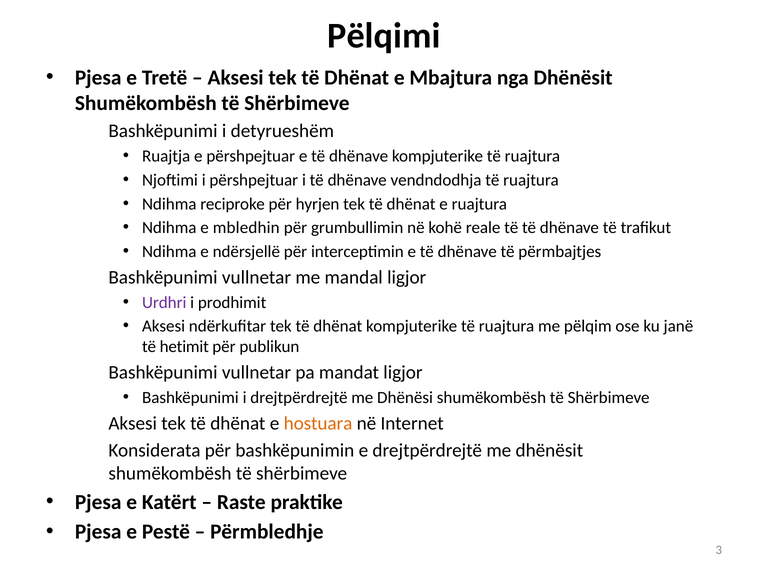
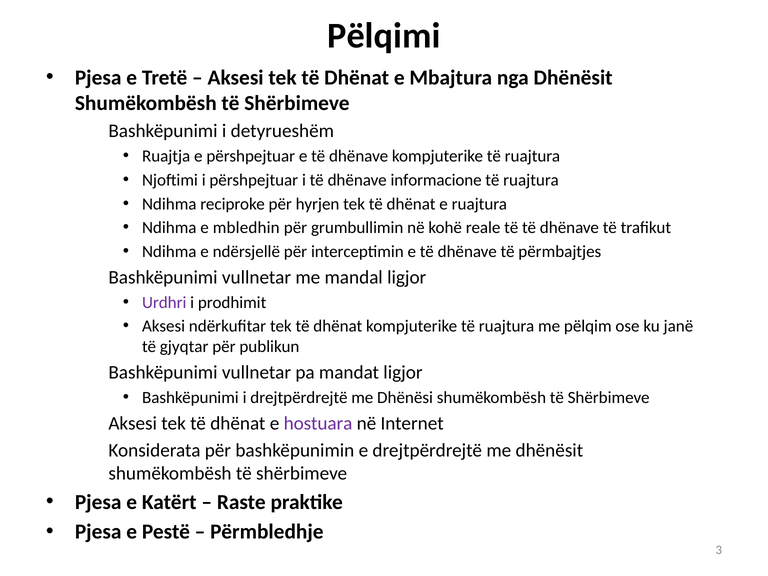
vendndodhja: vendndodhja -> informacione (436, 180)
hetimit: hetimit -> gjyqtar (184, 347)
hostuara colour: orange -> purple (318, 423)
